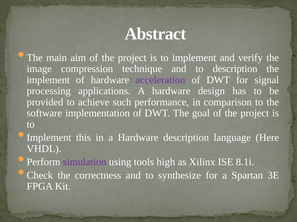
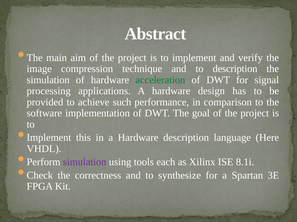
implement: implement -> simulation (48, 80)
acceleration colour: purple -> green (160, 80)
high: high -> each (166, 162)
